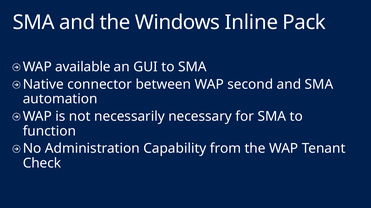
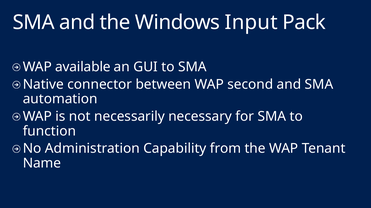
Inline: Inline -> Input (251, 22)
Check: Check -> Name (42, 164)
